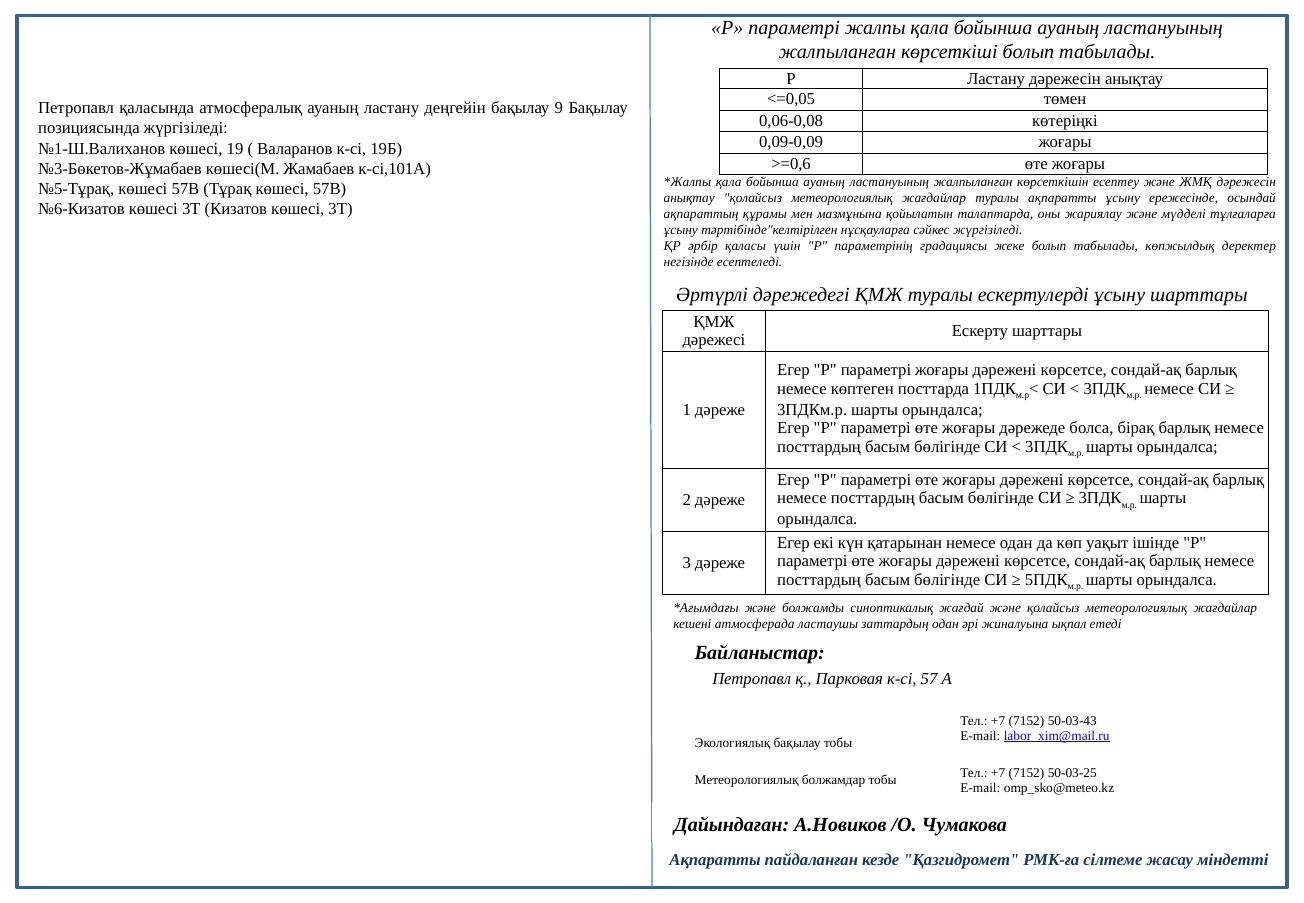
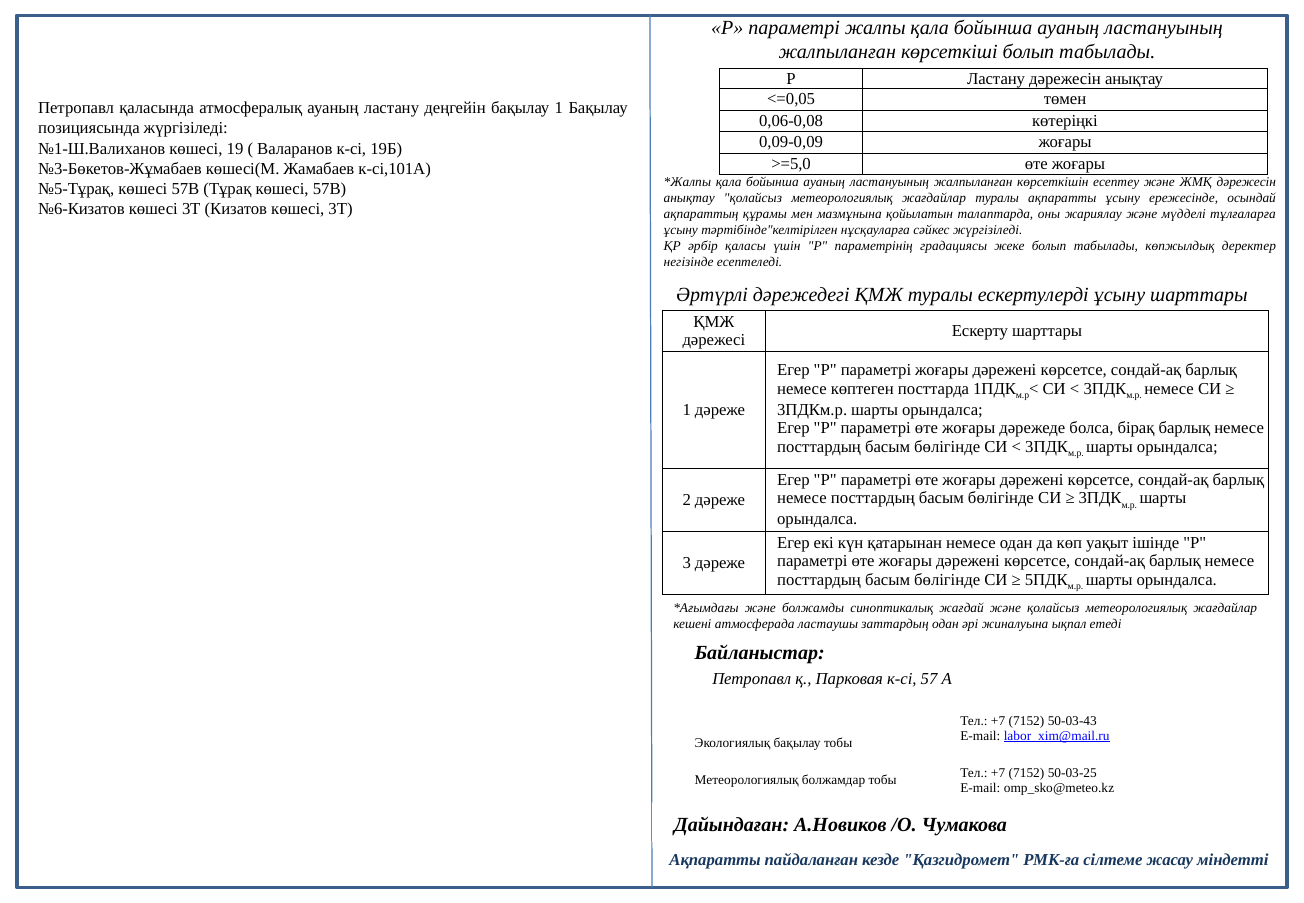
бақылау 9: 9 -> 1 (559, 108)
>=0,6: >=0,6 -> >=5,0 (791, 164)
